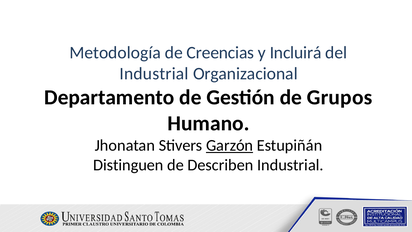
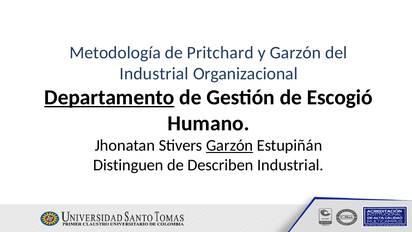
Creencias: Creencias -> Pritchard (220, 53)
y Incluirá: Incluirá -> Garzón (295, 53)
Departamento underline: none -> present (109, 97)
Grupos: Grupos -> Escogió (340, 97)
